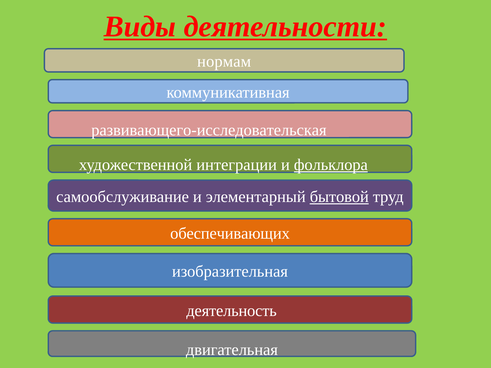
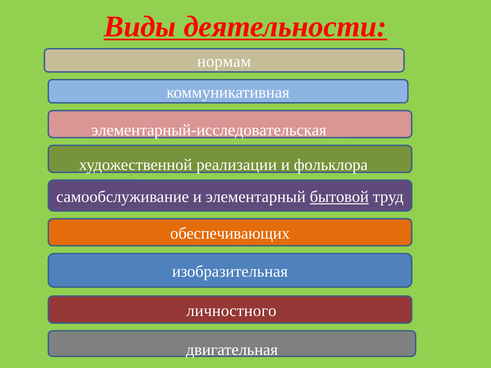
развивающего-исследовательская: развивающего-исследовательская -> элементарный-исследовательская (209, 130)
интеграции: интеграции -> реализации (237, 165)
фольклора underline: present -> none (331, 165)
деятельность: деятельность -> личностного (231, 311)
